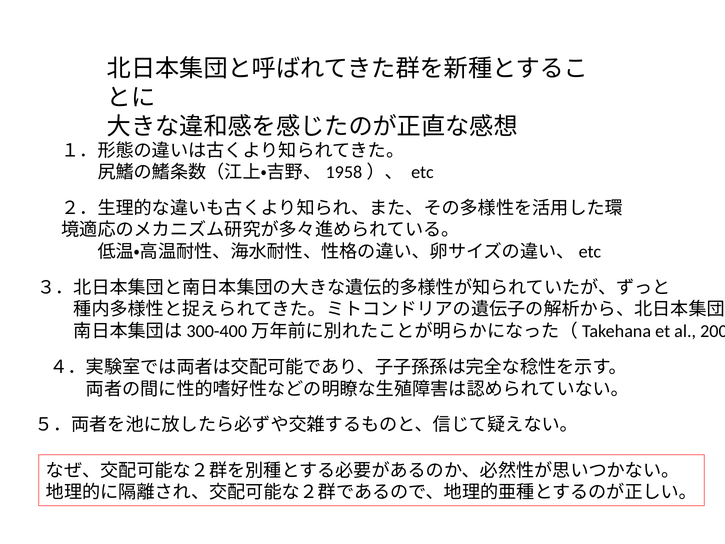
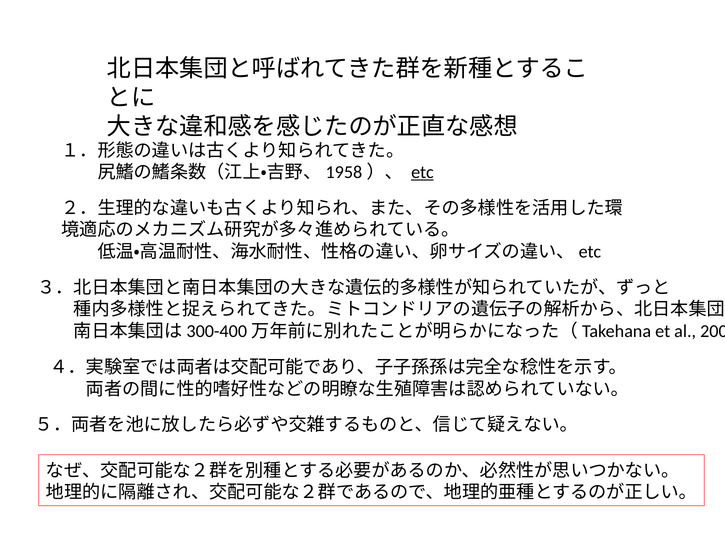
etc underline: none -> present (422, 172)
